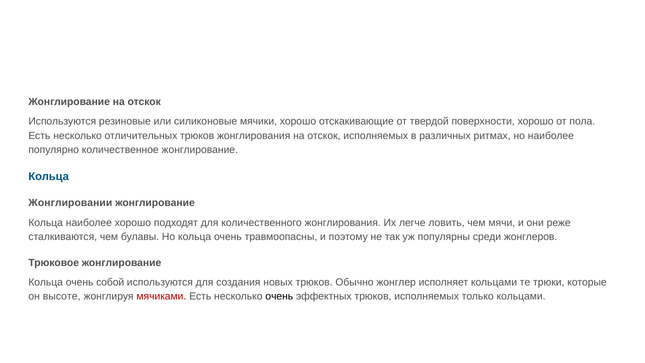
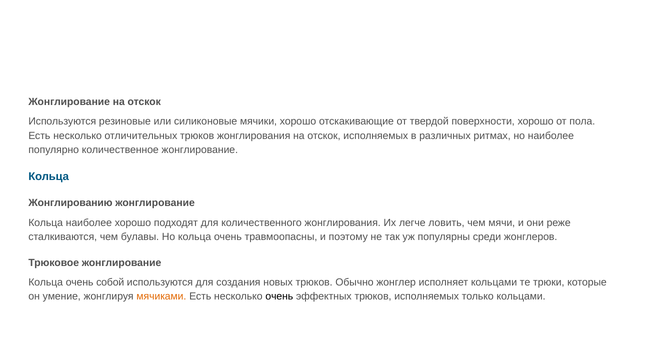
Жонглировании: Жонглировании -> Жонглированию (70, 203)
высоте: высоте -> умение (62, 296)
мячиками colour: red -> orange (161, 296)
